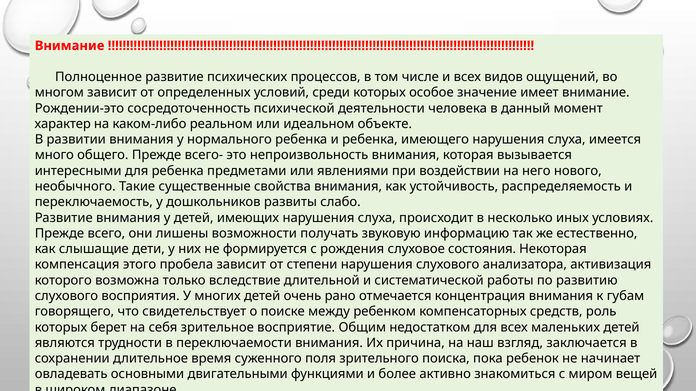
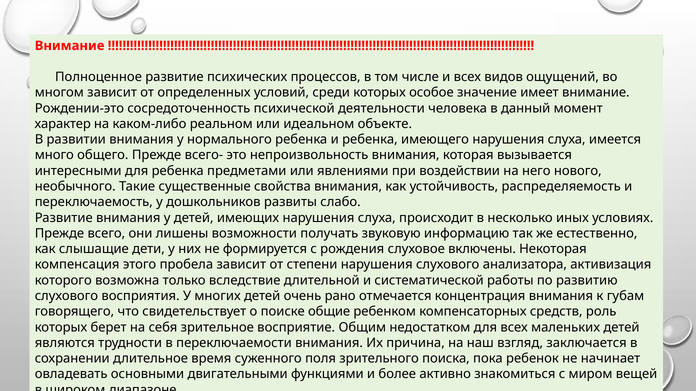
состояния: состояния -> включены (482, 249)
между: между -> общие (329, 312)
